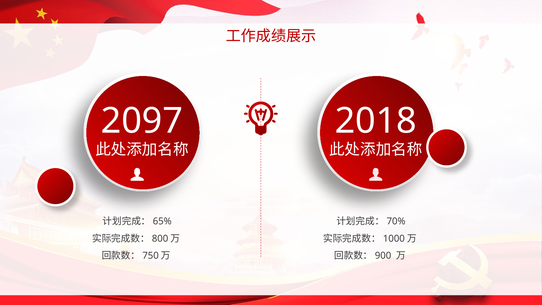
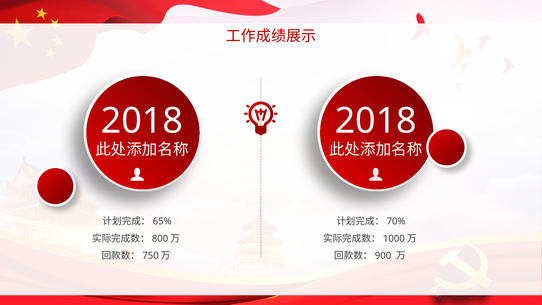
2097: 2097 -> 2018 (142, 121)
